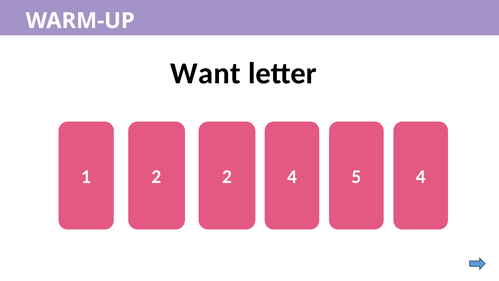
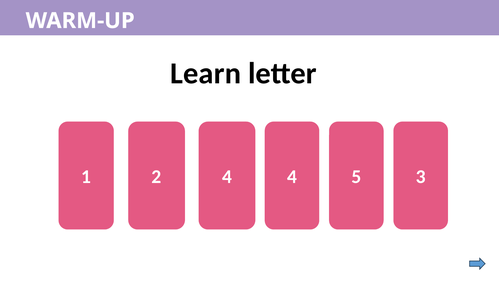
Want: Want -> Learn (206, 74)
2 2: 2 -> 4 (227, 177)
5 4: 4 -> 3 (421, 177)
